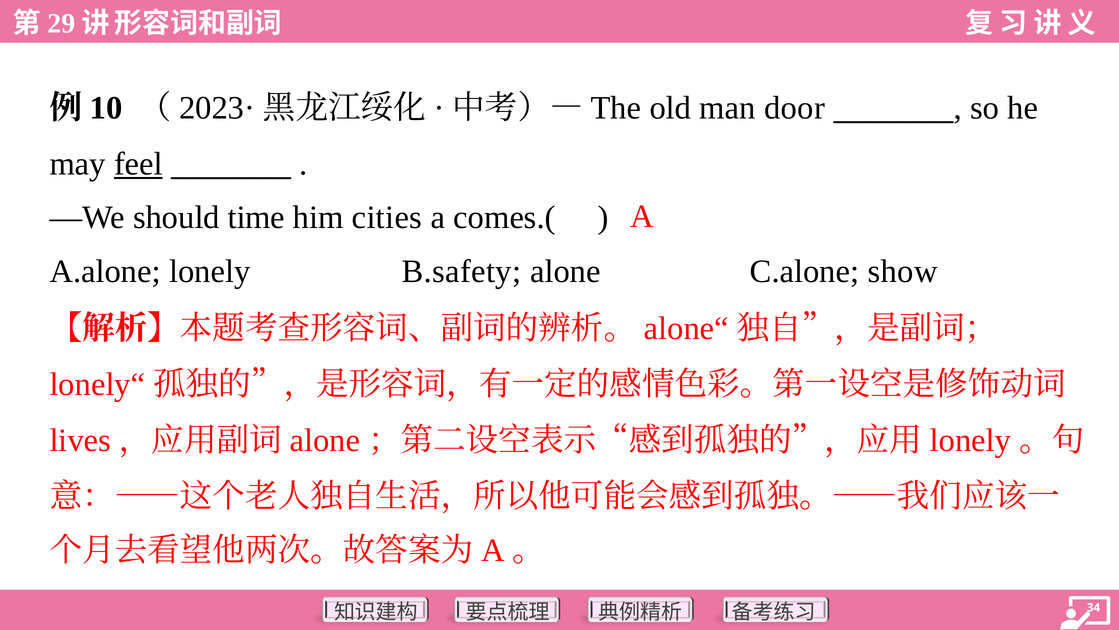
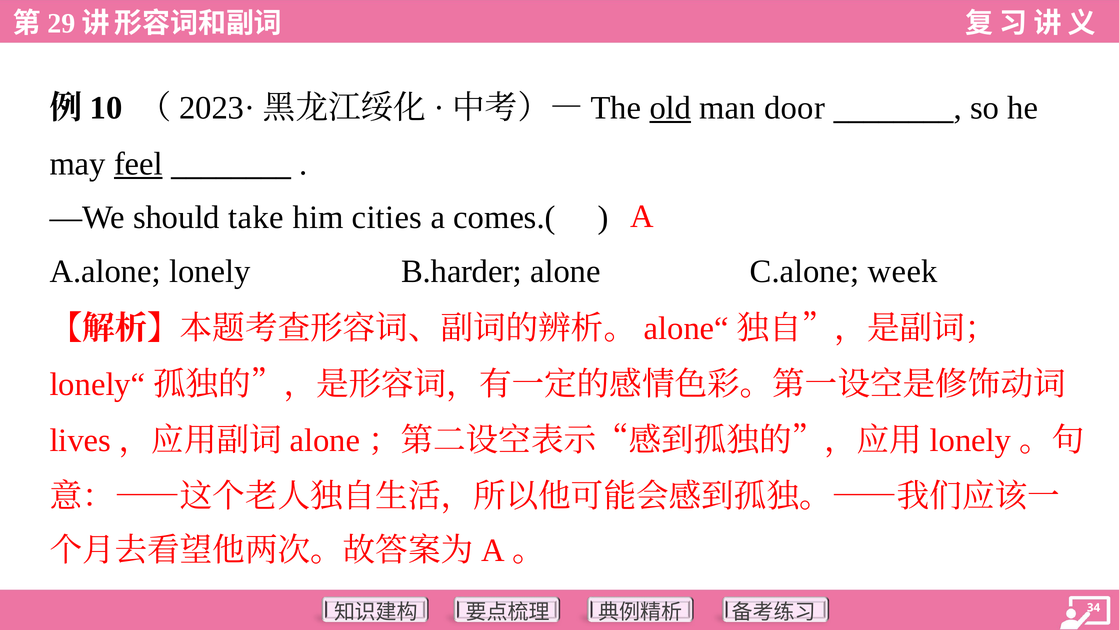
old underline: none -> present (670, 108)
time: time -> take (256, 217)
B.safety: B.safety -> B.harder (462, 271)
show: show -> week (903, 271)
